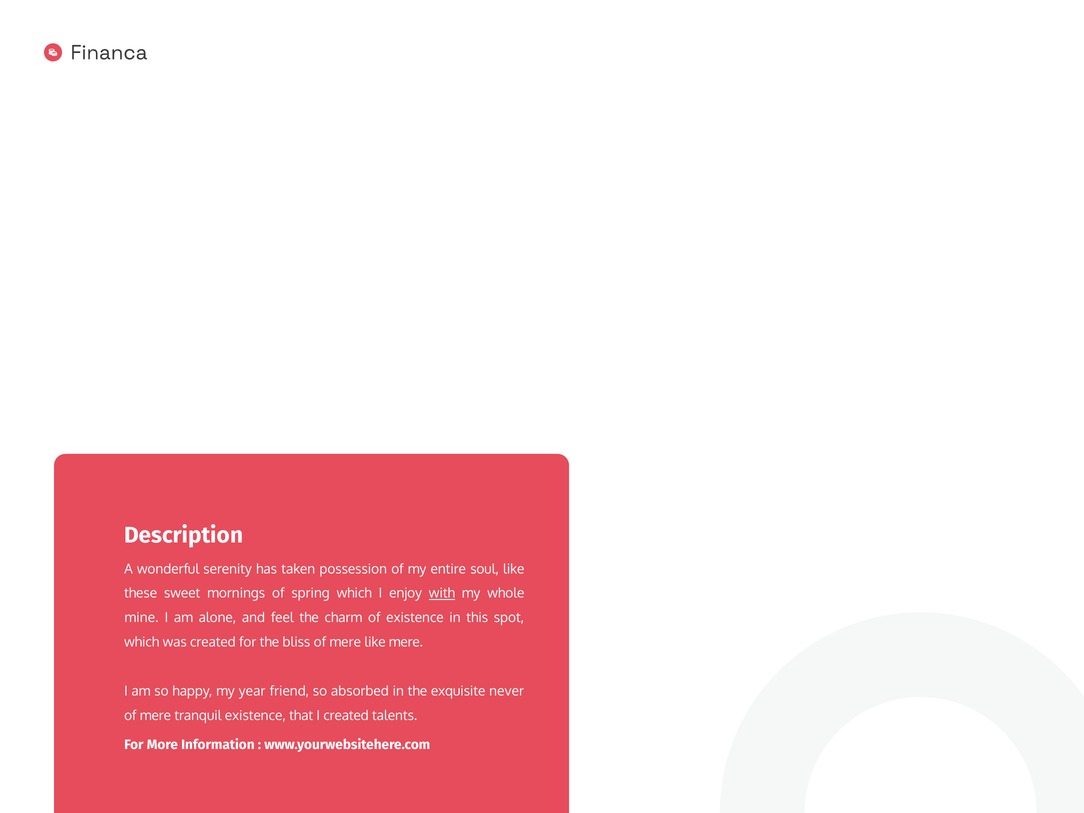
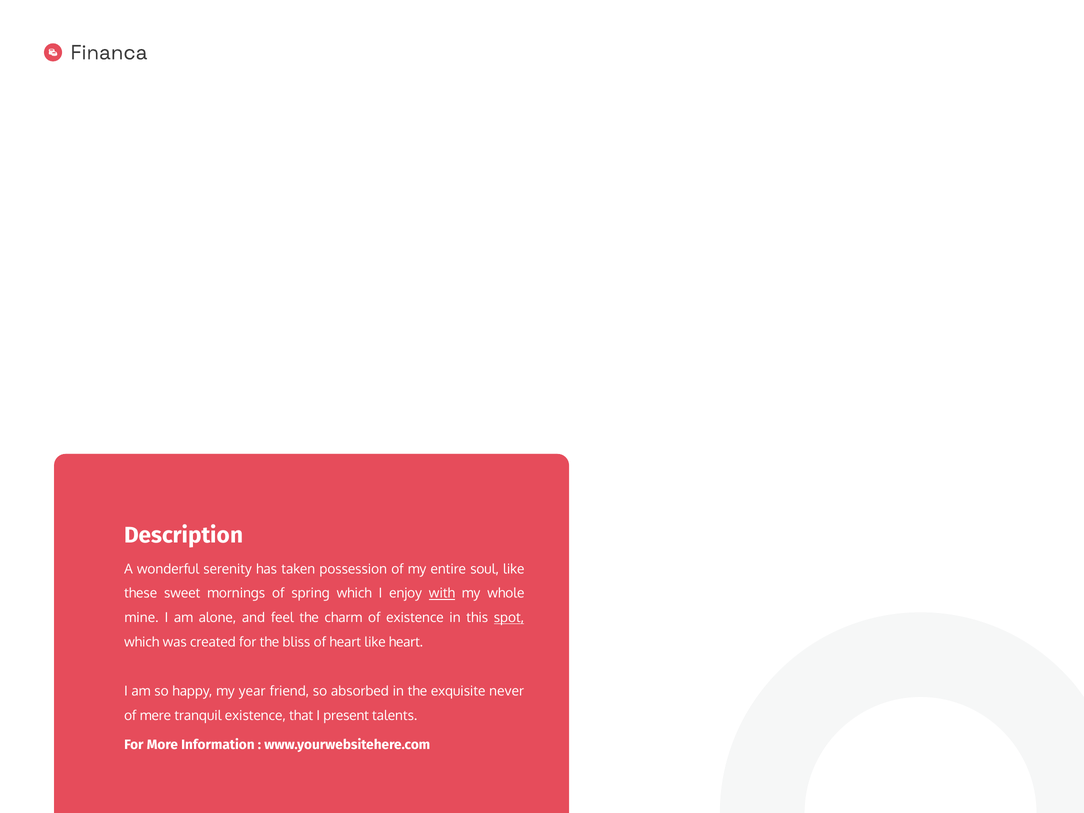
spot underline: none -> present (509, 618)
bliss of mere: mere -> heart (345, 642)
like mere: mere -> heart (406, 642)
I created: created -> present (346, 716)
